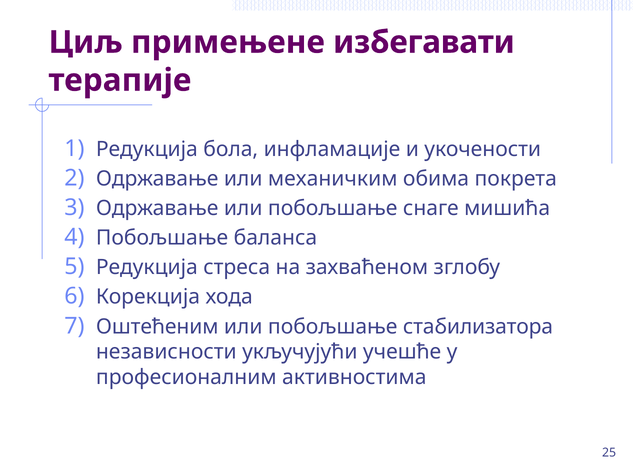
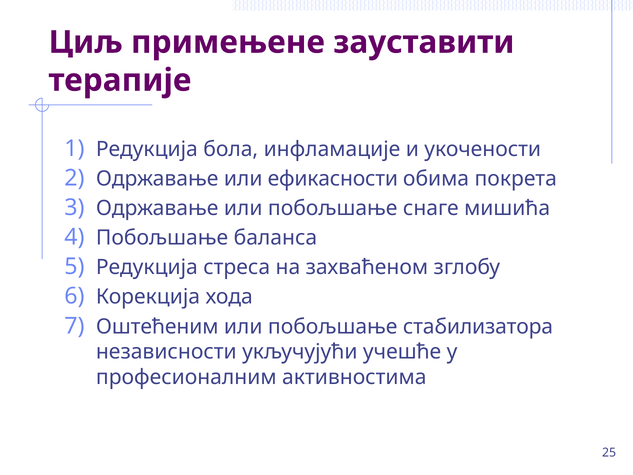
избегавати: избегавати -> зауставити (424, 42)
механичким: механичким -> ефикасности (333, 179)
